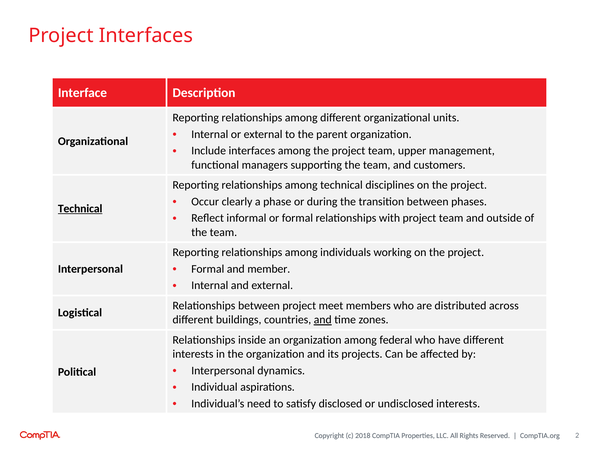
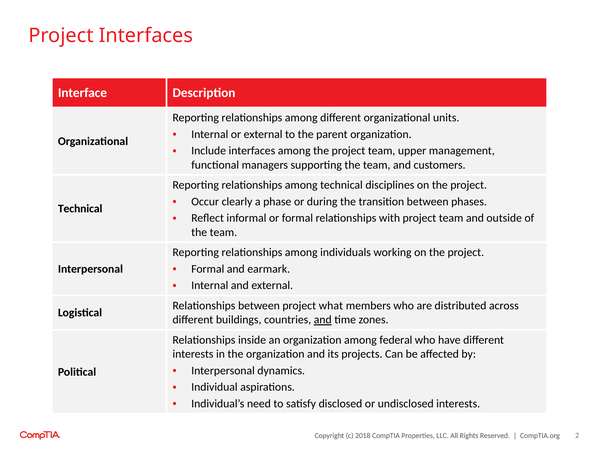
Technical underline: present -> none (80, 209)
member: member -> earmark (269, 269)
meet: meet -> what (331, 306)
